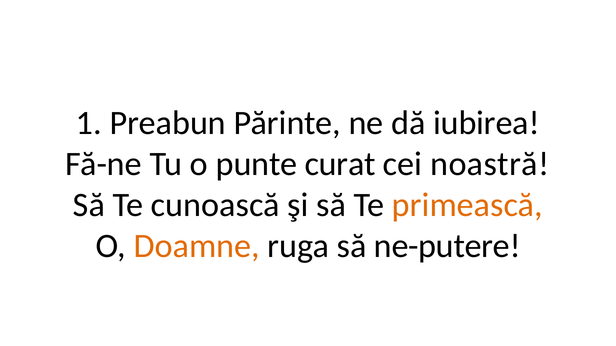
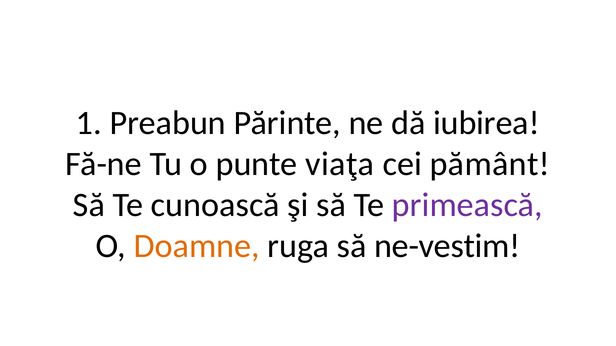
curat: curat -> viaţa (340, 164)
noastră: noastră -> pământ (490, 164)
primească colour: orange -> purple (467, 205)
ne-putere: ne-putere -> ne-vestim (447, 246)
